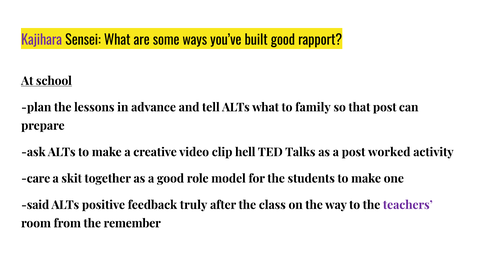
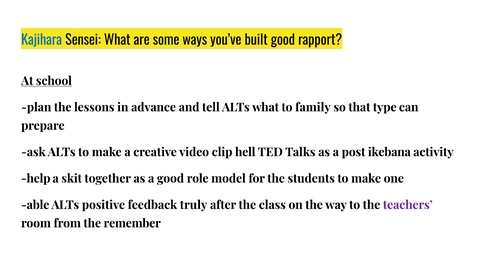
Kajihara colour: purple -> blue (42, 40)
that post: post -> type (385, 107)
worked: worked -> ikebana (389, 152)
care: care -> help (36, 178)
said: said -> able (35, 205)
